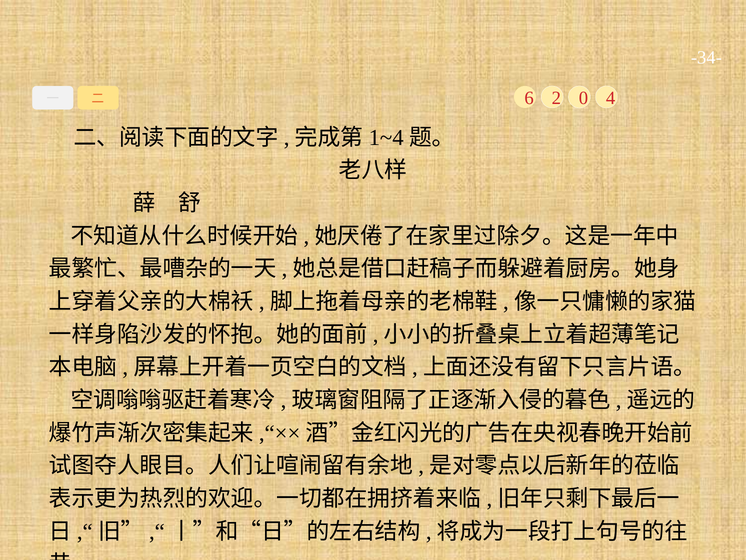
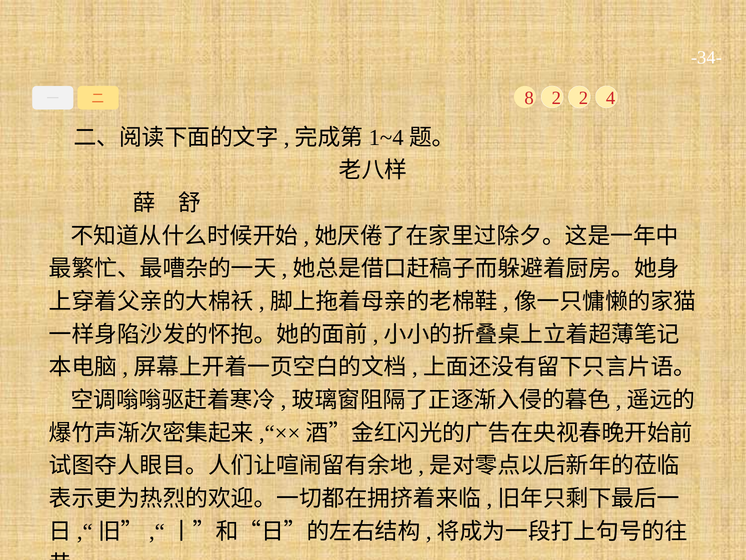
6: 6 -> 8 (529, 98)
2 0: 0 -> 2 (583, 98)
